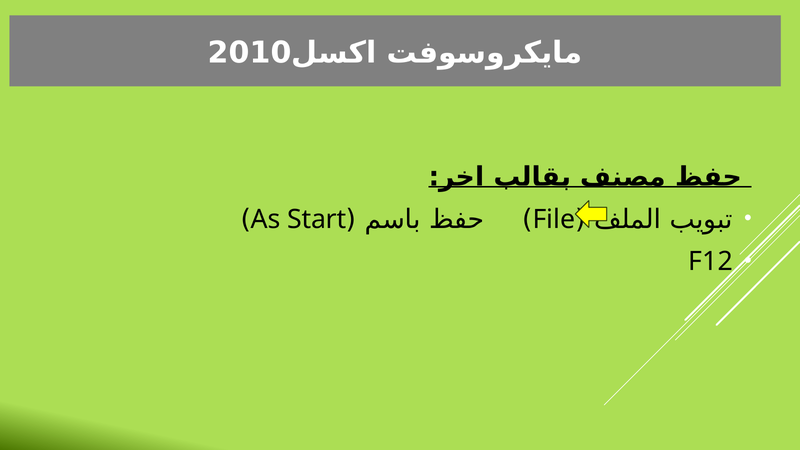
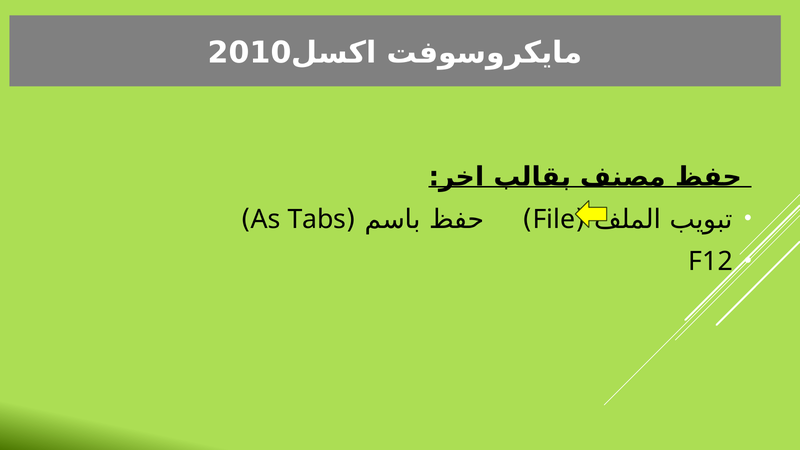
Start: Start -> Tabs (317, 219)
